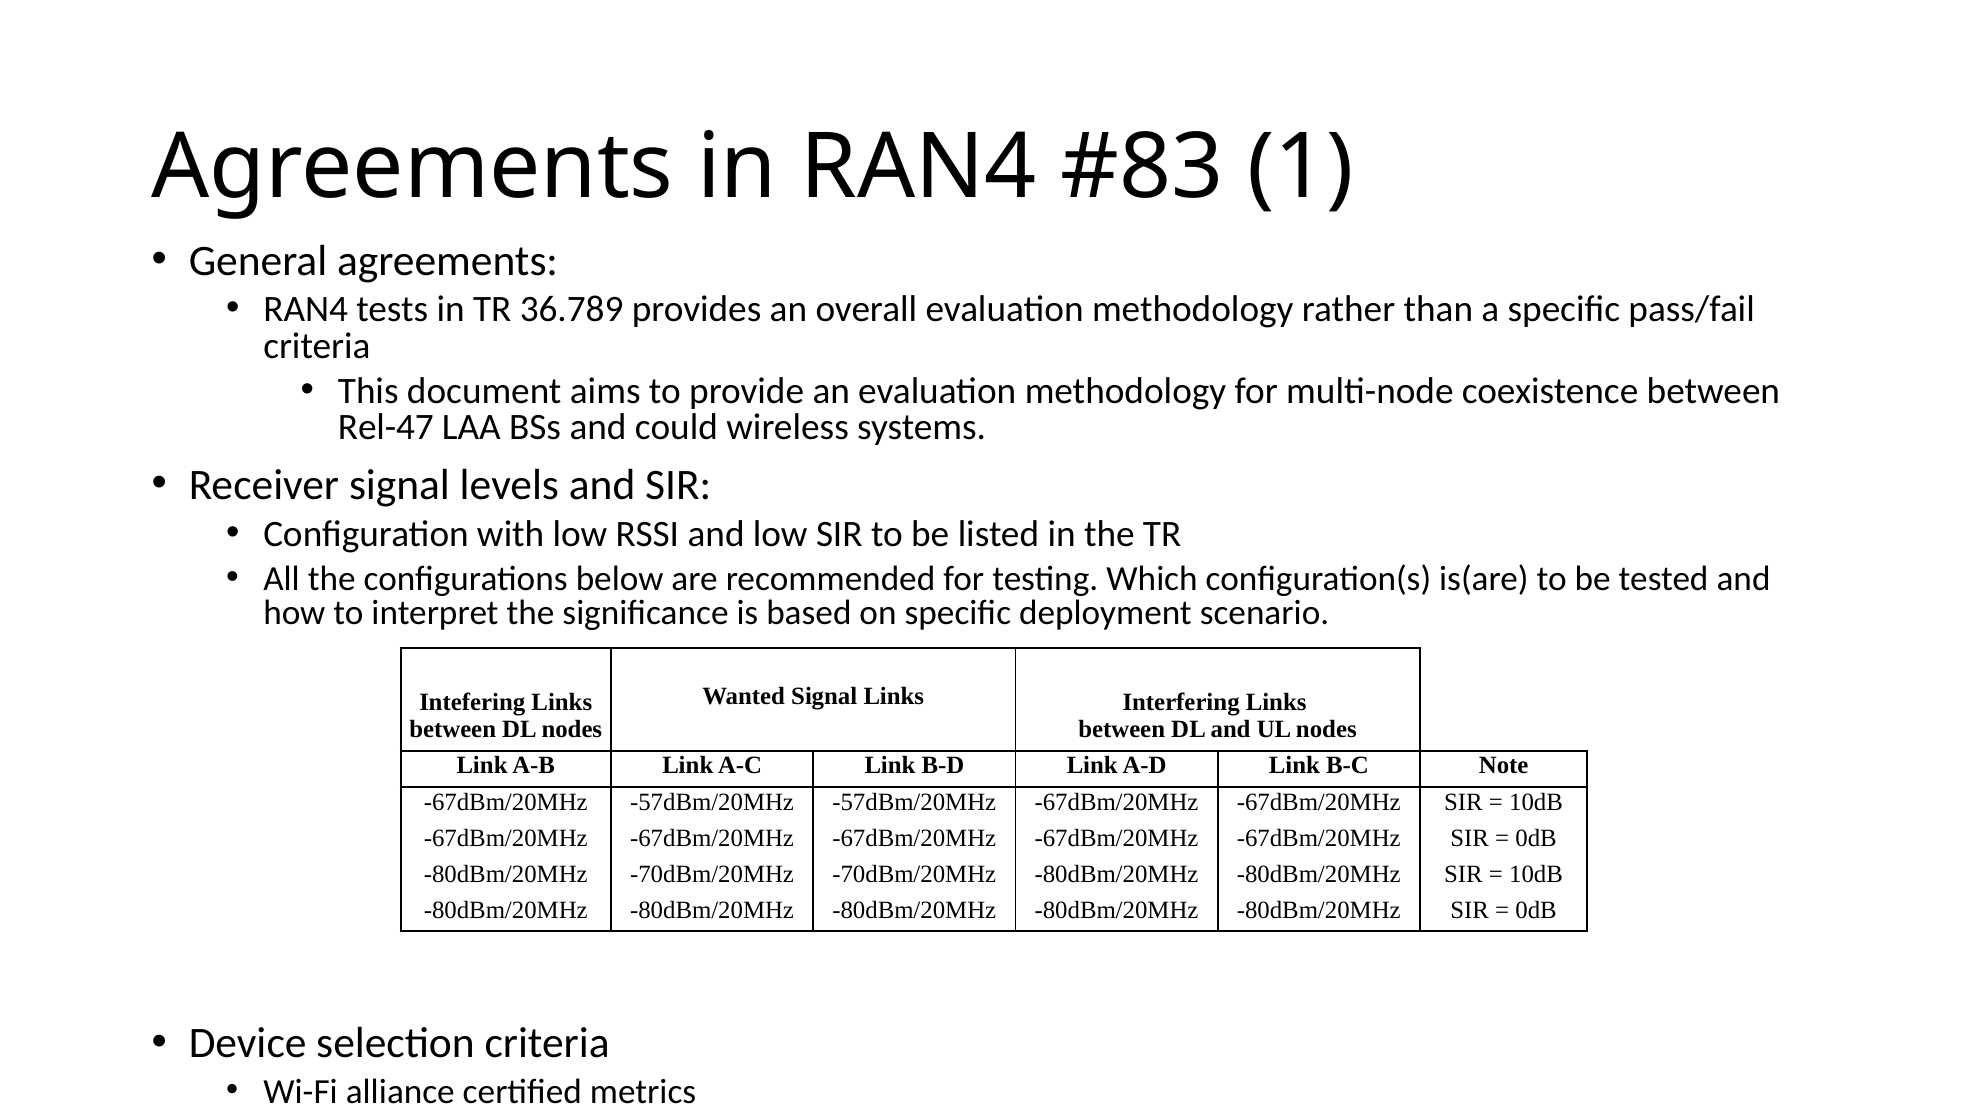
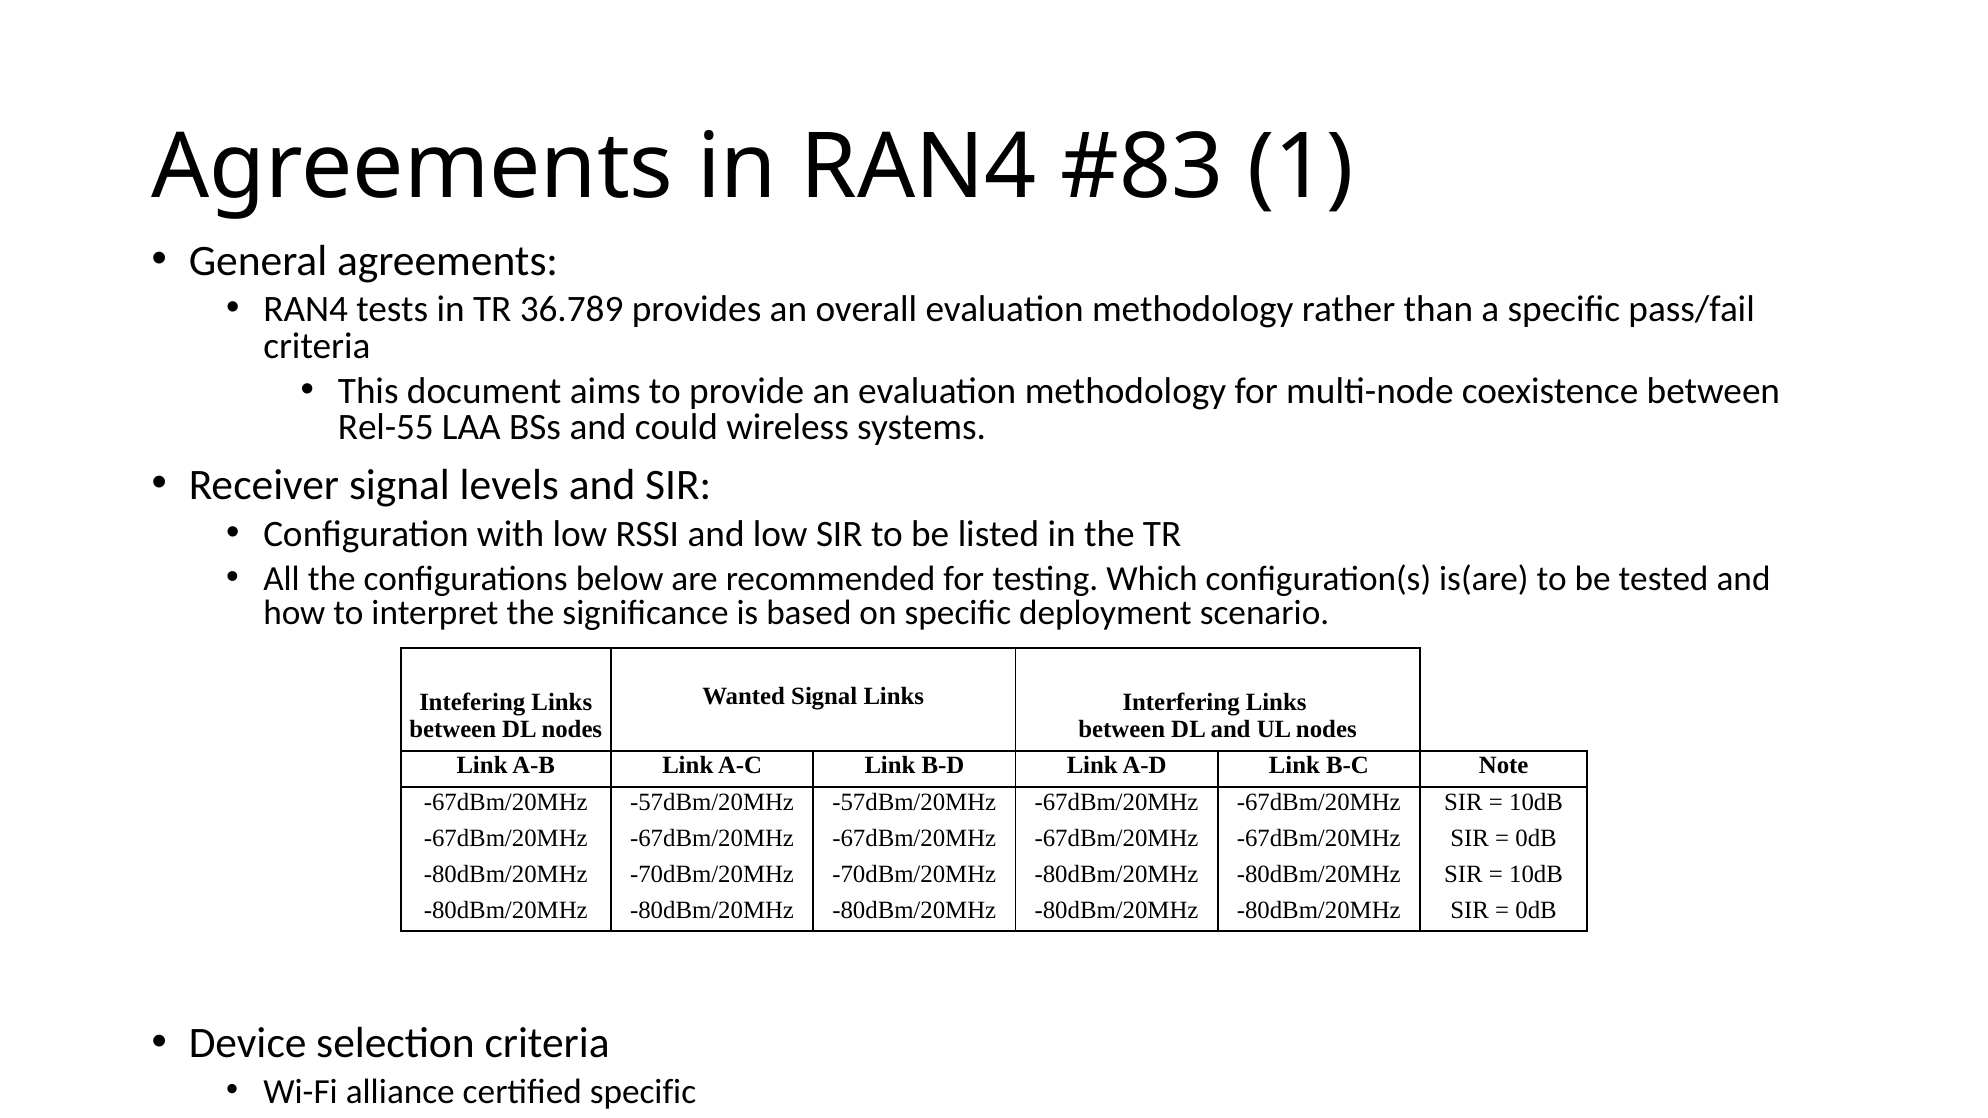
Rel-47: Rel-47 -> Rel-55 (386, 428)
certified metrics: metrics -> specific (643, 1092)
